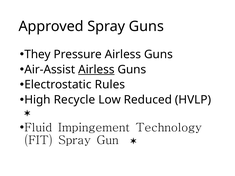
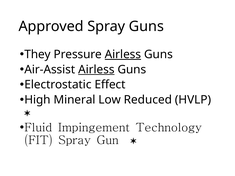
Airless underline: none -> present (123, 54)
Rules: Rules -> Effect (110, 85)
Recycle: Recycle -> Mineral (75, 100)
